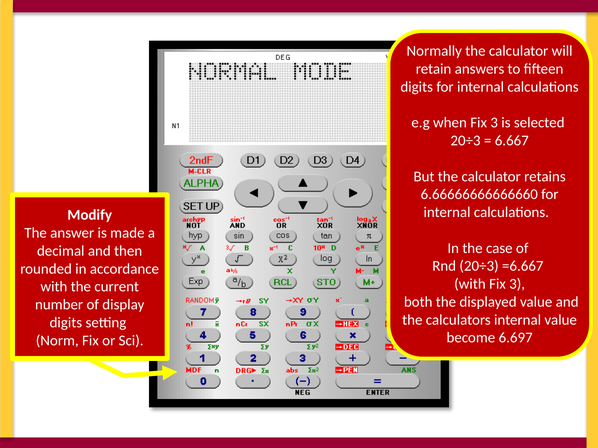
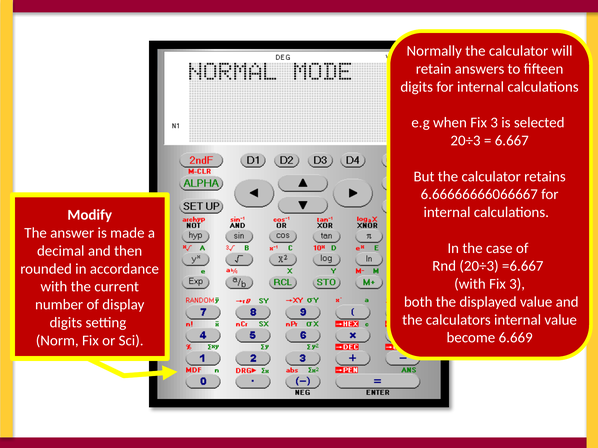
6.66666666666660: 6.66666666666660 -> 6.66666666066667 (479, 195)
6.697: 6.697 -> 6.669 (516, 338)
